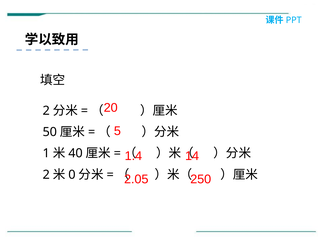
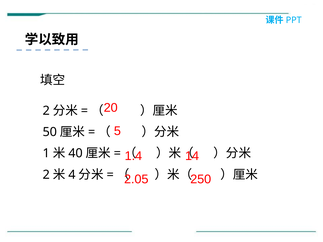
0: 0 -> 4 (72, 175)
